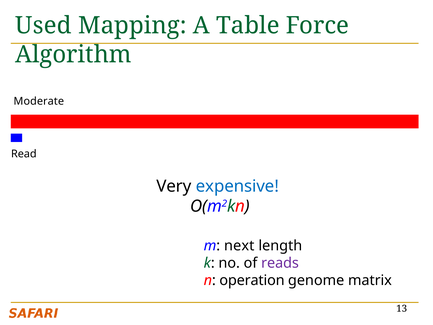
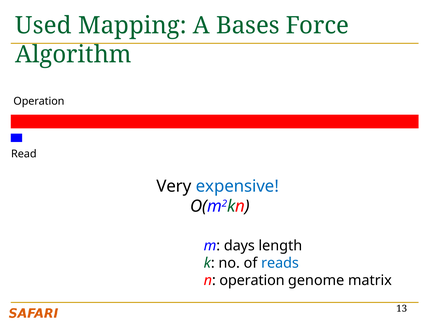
Table: Table -> Bases (248, 25)
Moderate: Moderate -> Operation (39, 101)
next: next -> days (239, 245)
reads colour: purple -> blue (280, 263)
